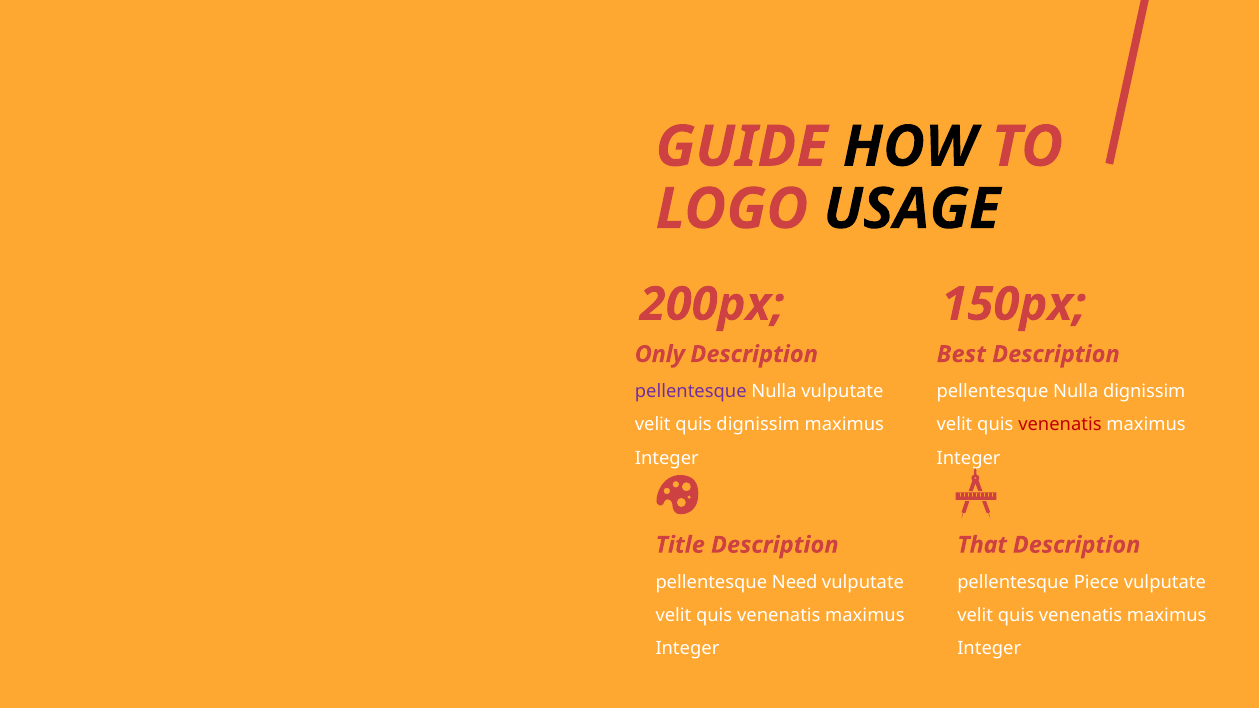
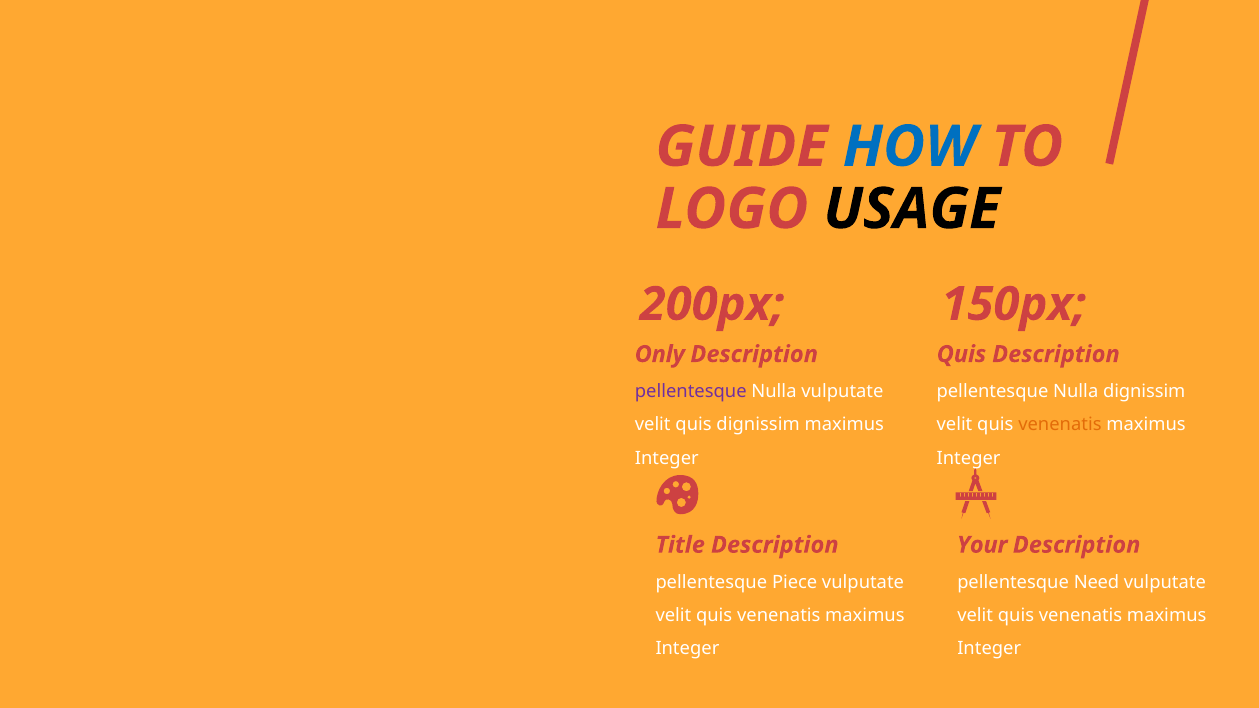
HOW colour: black -> blue (910, 147)
Best: Best -> Quis (961, 354)
venenatis colour: red -> orange (1060, 425)
That: That -> Your (982, 545)
Need: Need -> Piece (795, 583)
Piece: Piece -> Need (1096, 583)
